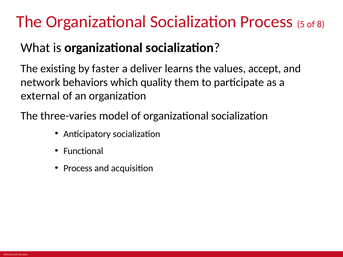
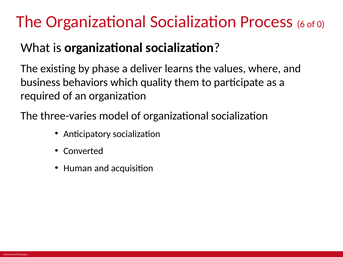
5: 5 -> 6 (301, 24)
8: 8 -> 0 (321, 24)
faster: faster -> phase (106, 69)
accept: accept -> where (265, 69)
network: network -> business (40, 82)
external: external -> required (40, 96)
Functional: Functional -> Converted (83, 151)
Process: Process -> Human (78, 168)
